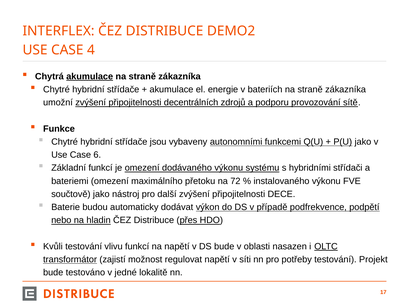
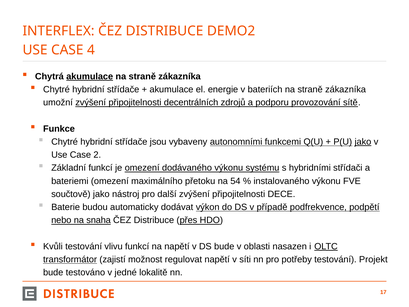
jako underline: none -> present (363, 142)
6: 6 -> 2 (97, 155)
72: 72 -> 54 (235, 181)
hladin: hladin -> snaha (99, 220)
